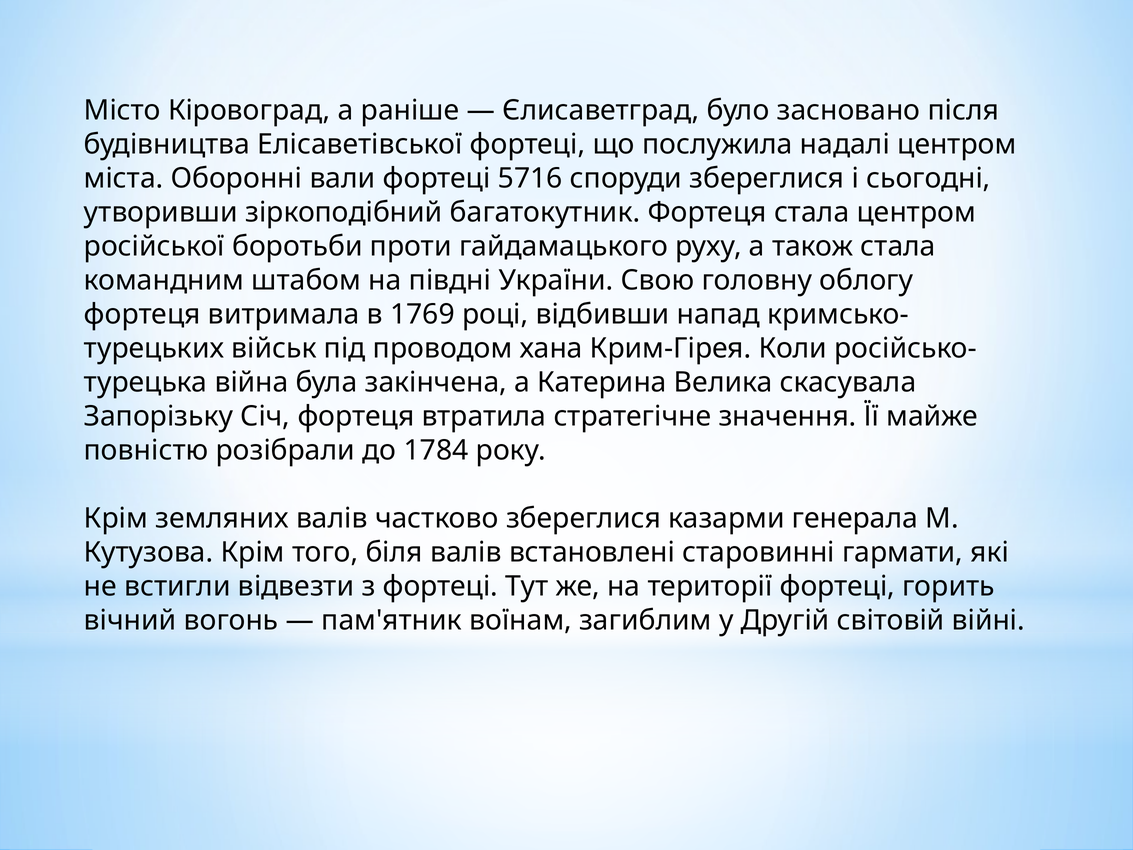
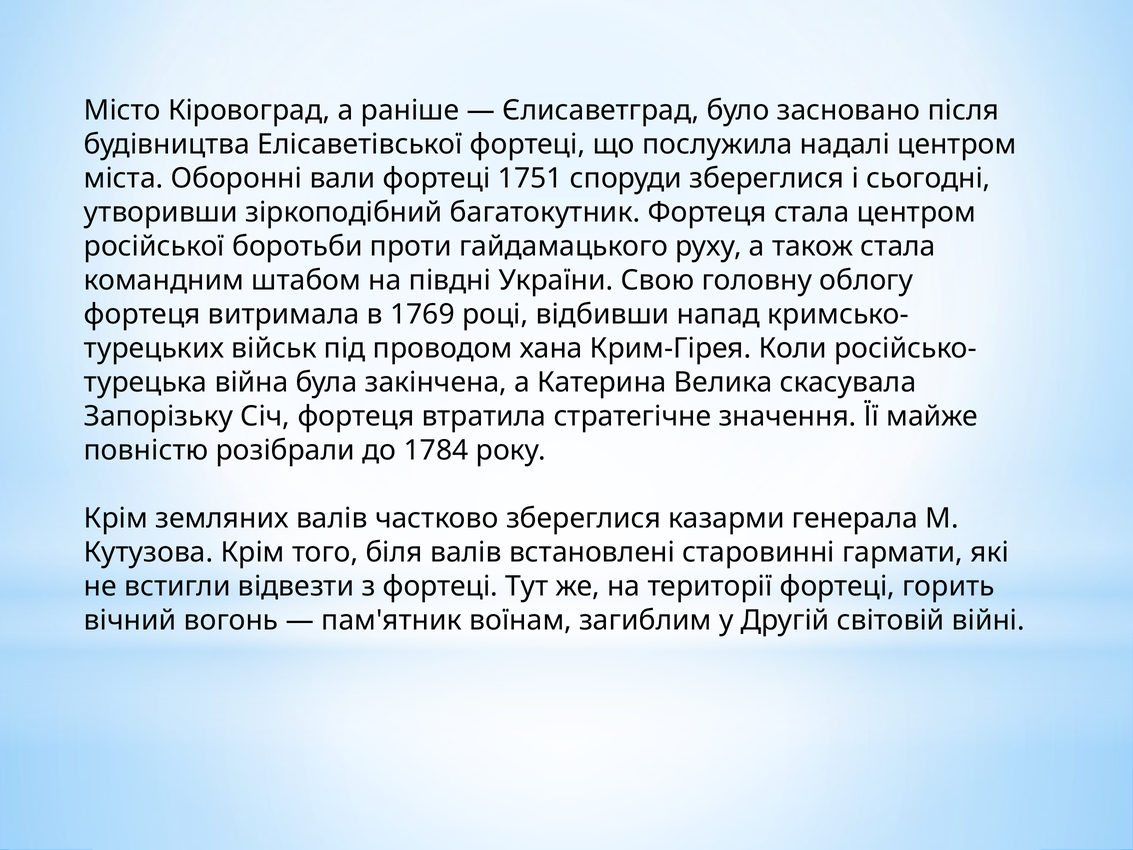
5716: 5716 -> 1751 (530, 178)
